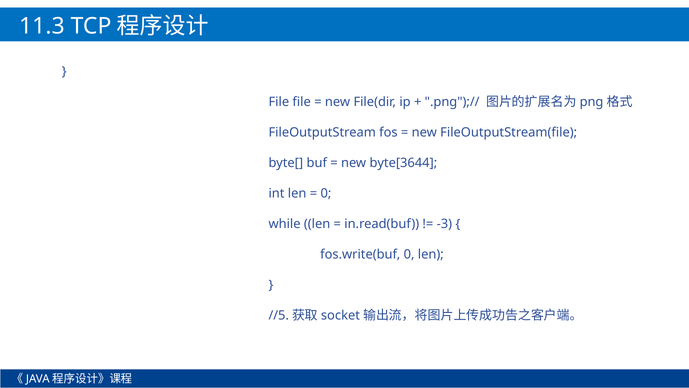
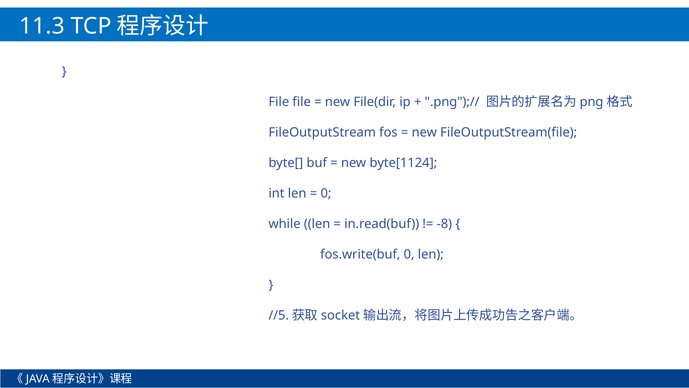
byte[3644: byte[3644 -> byte[1124 (403, 163)
-3: -3 -> -8 (444, 224)
